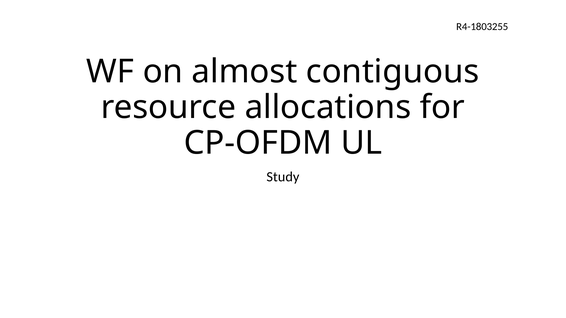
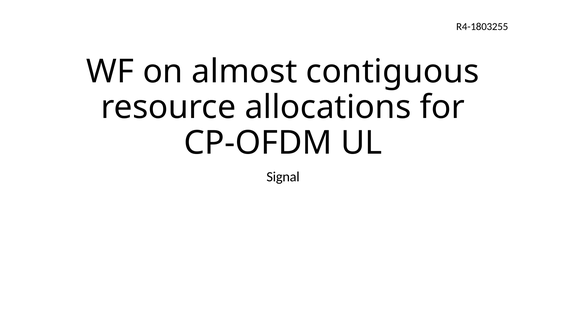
Study: Study -> Signal (283, 177)
